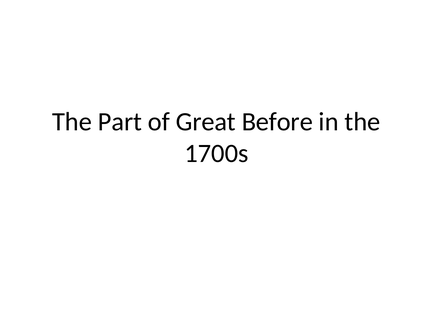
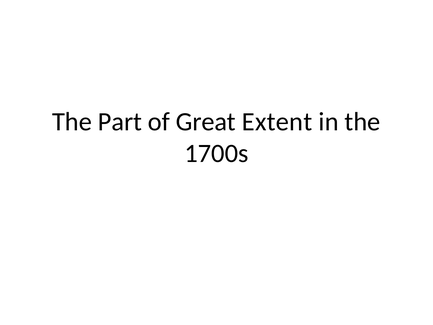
Before: Before -> Extent (277, 122)
